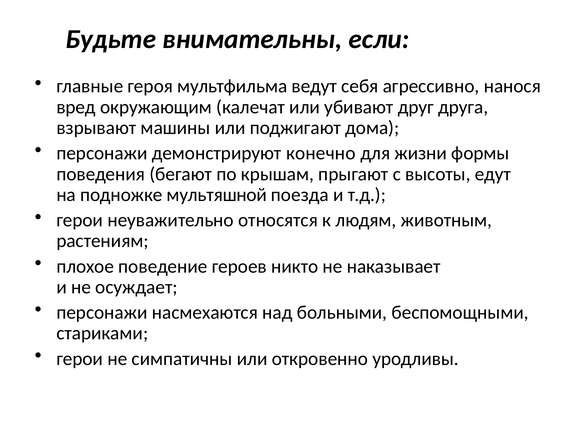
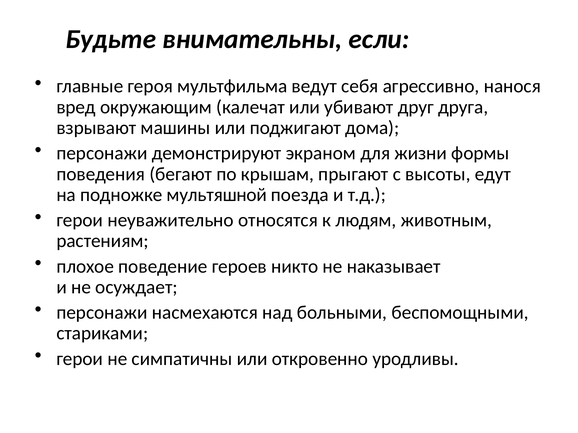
конечно: конечно -> экраном (321, 153)
